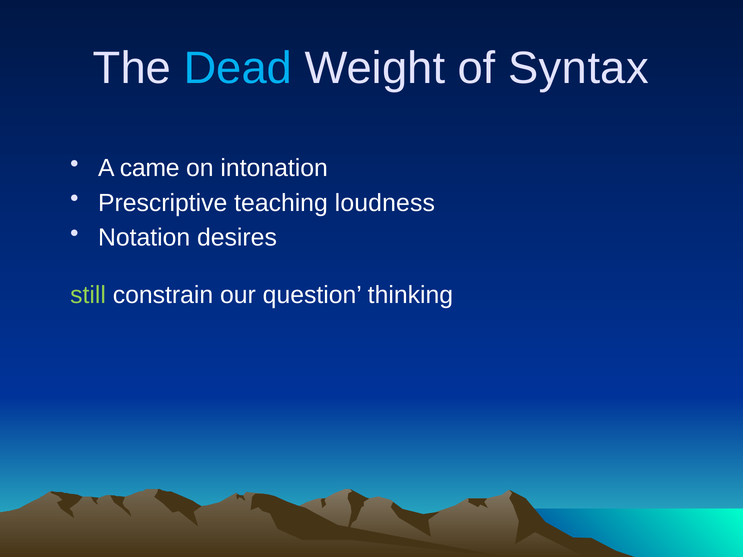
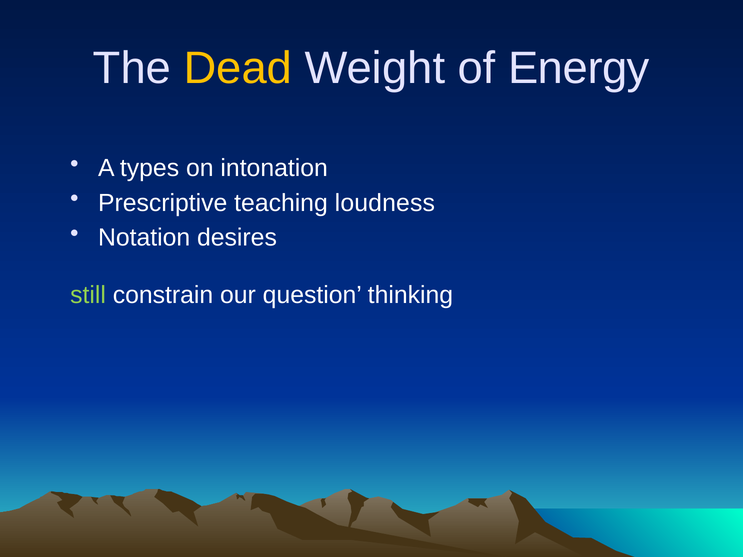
Dead colour: light blue -> yellow (238, 68)
Syntax: Syntax -> Energy (579, 68)
came: came -> types (150, 168)
